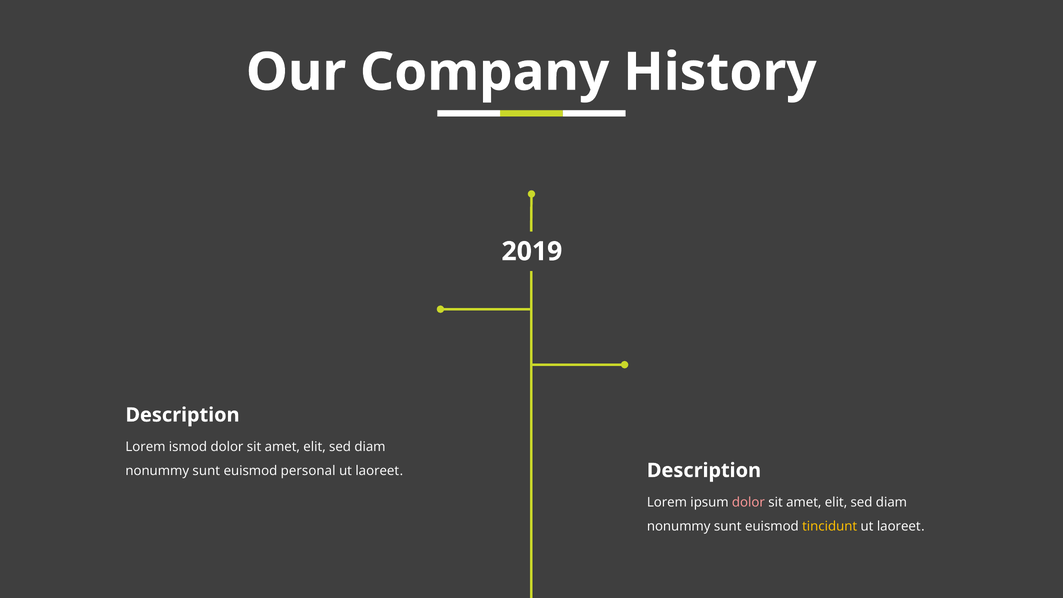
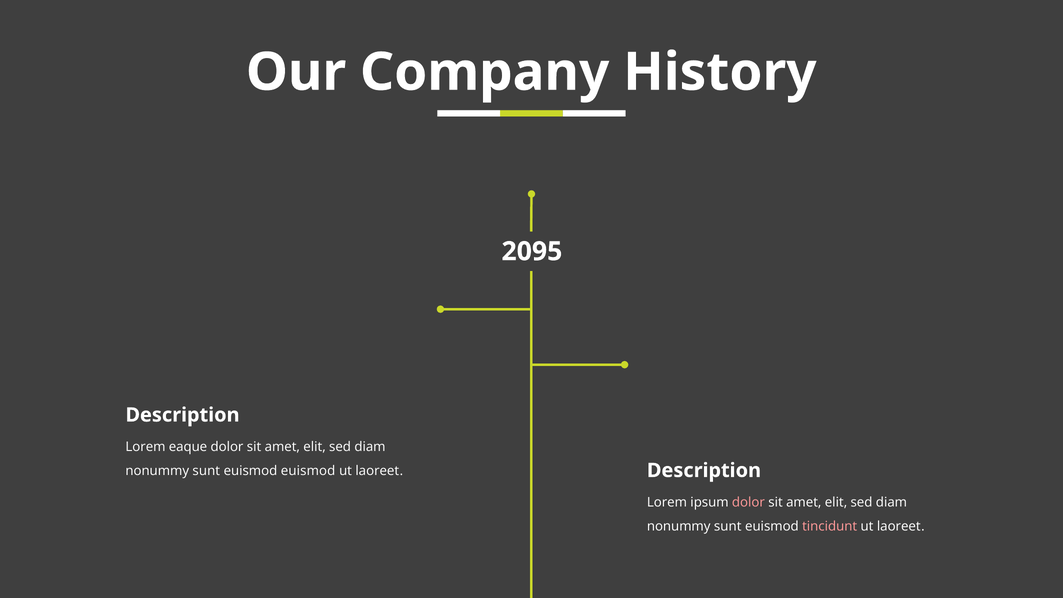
2019: 2019 -> 2095 (532, 251)
ismod: ismod -> eaque (188, 447)
euismod personal: personal -> euismod (308, 471)
tincidunt colour: yellow -> pink (830, 526)
